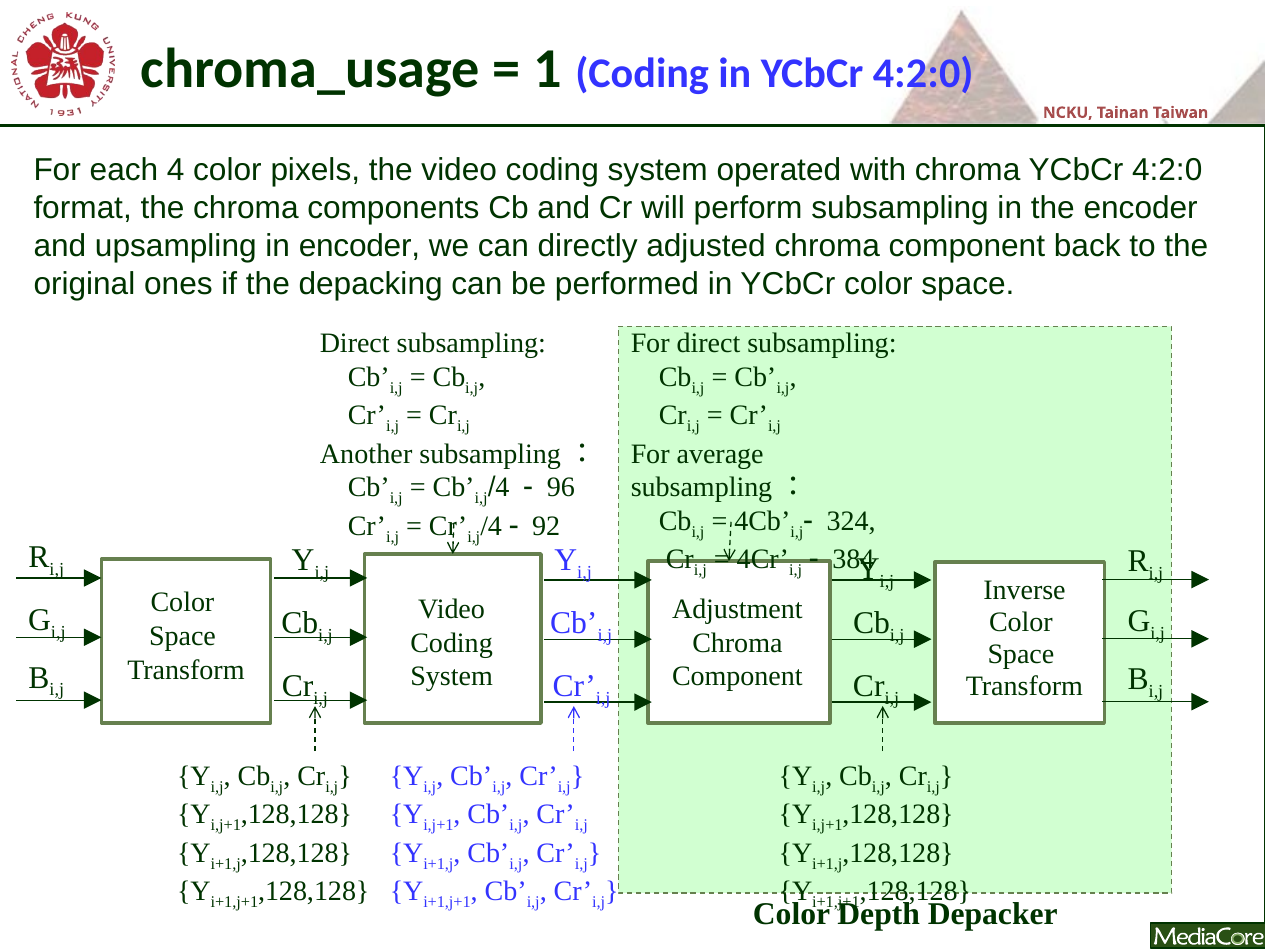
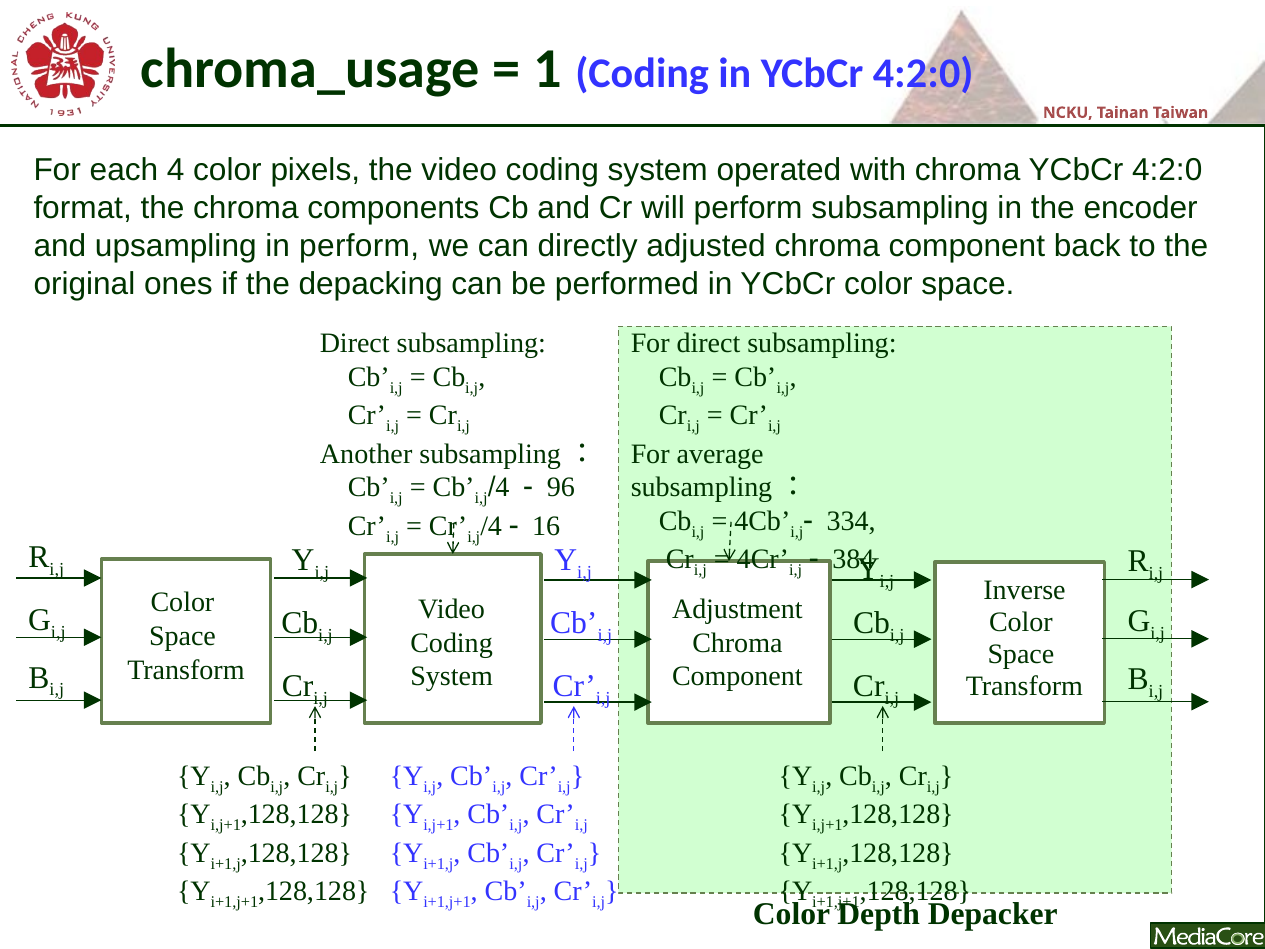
in encoder: encoder -> perform (359, 246)
324: 324 -> 334 (851, 521)
92: 92 -> 16 (546, 526)
